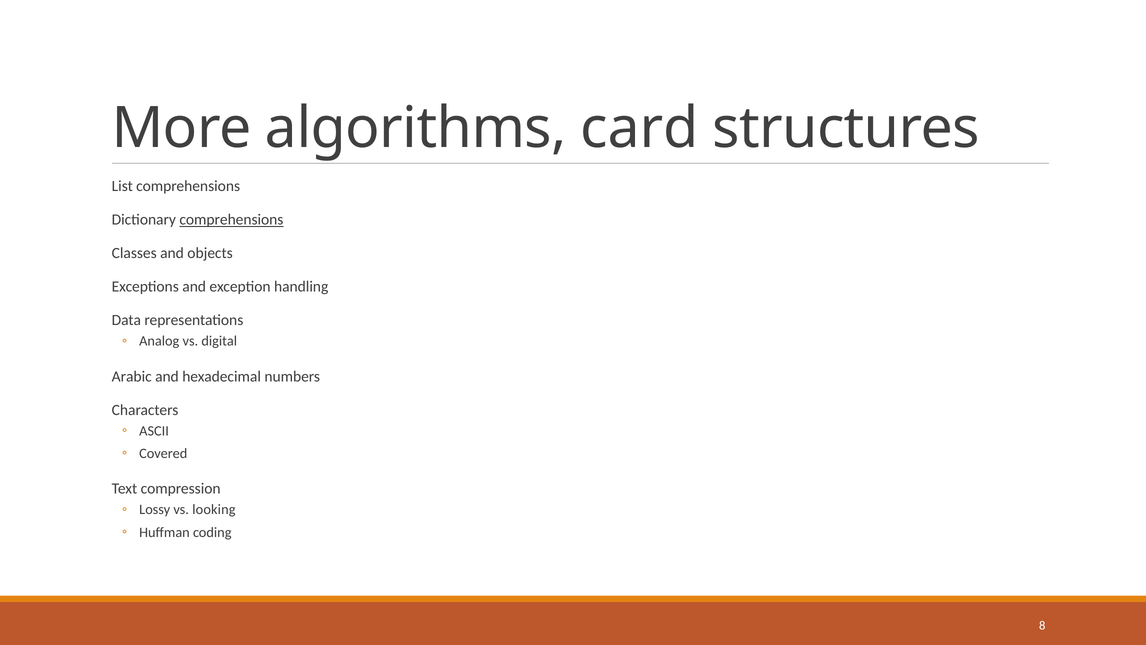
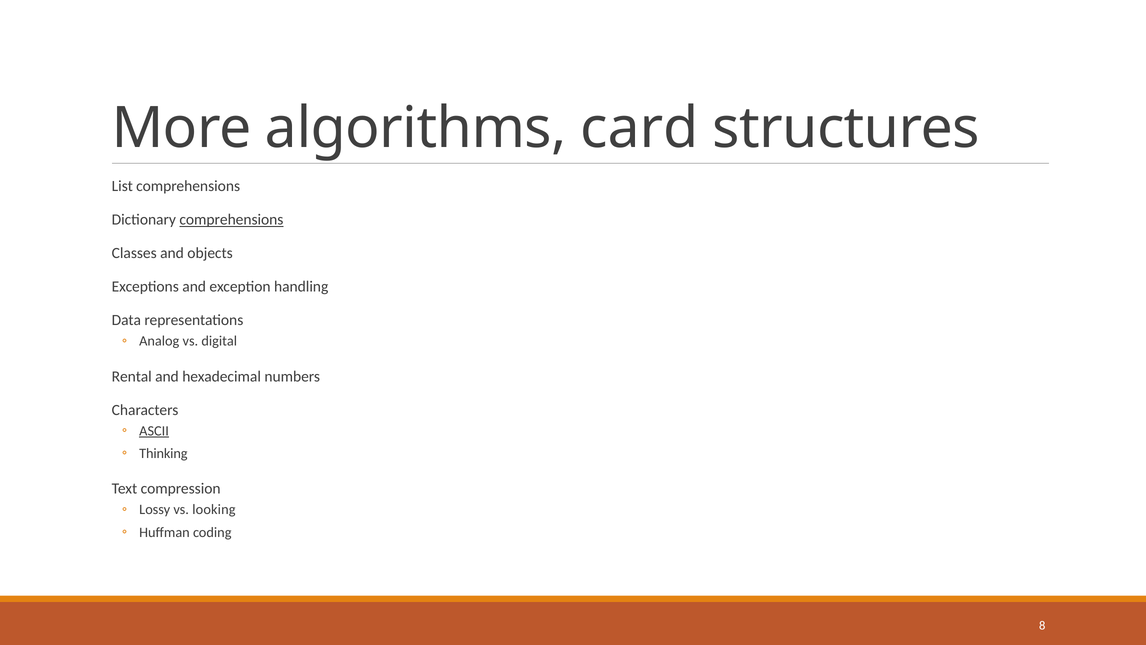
Arabic: Arabic -> Rental (132, 376)
ASCII underline: none -> present (154, 431)
Covered: Covered -> Thinking (163, 453)
